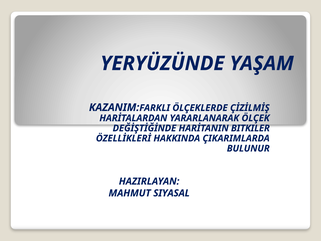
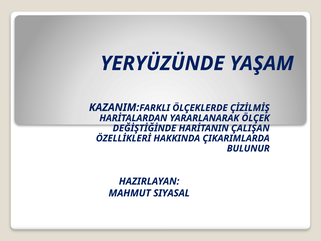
BITKILER: BITKILER -> ÇALIŞAN (250, 128)
